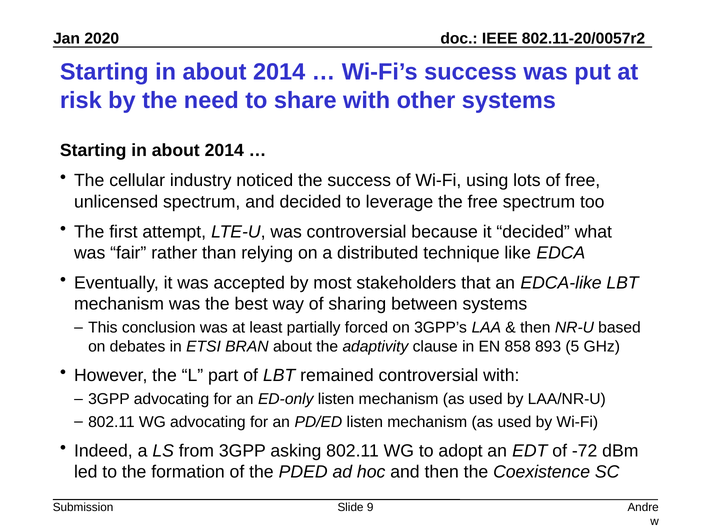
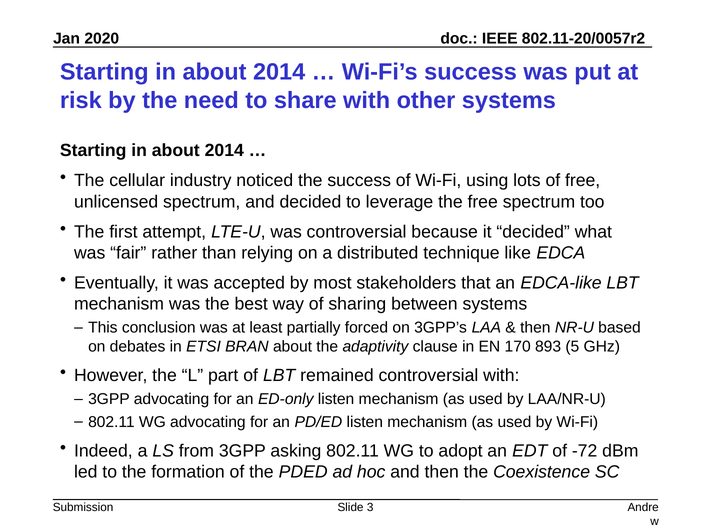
858: 858 -> 170 (518, 346)
9: 9 -> 3 (370, 507)
